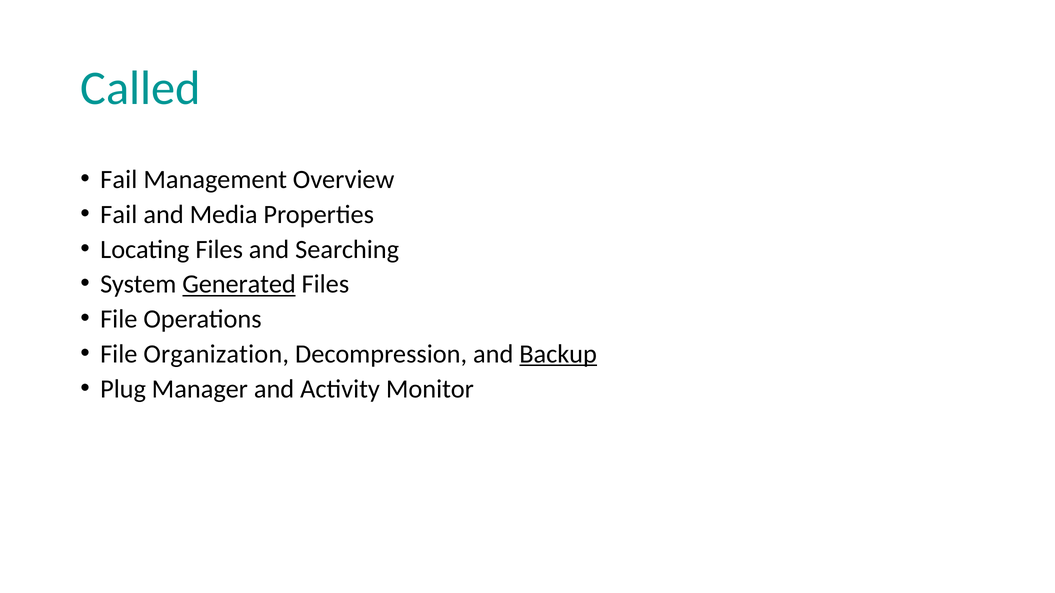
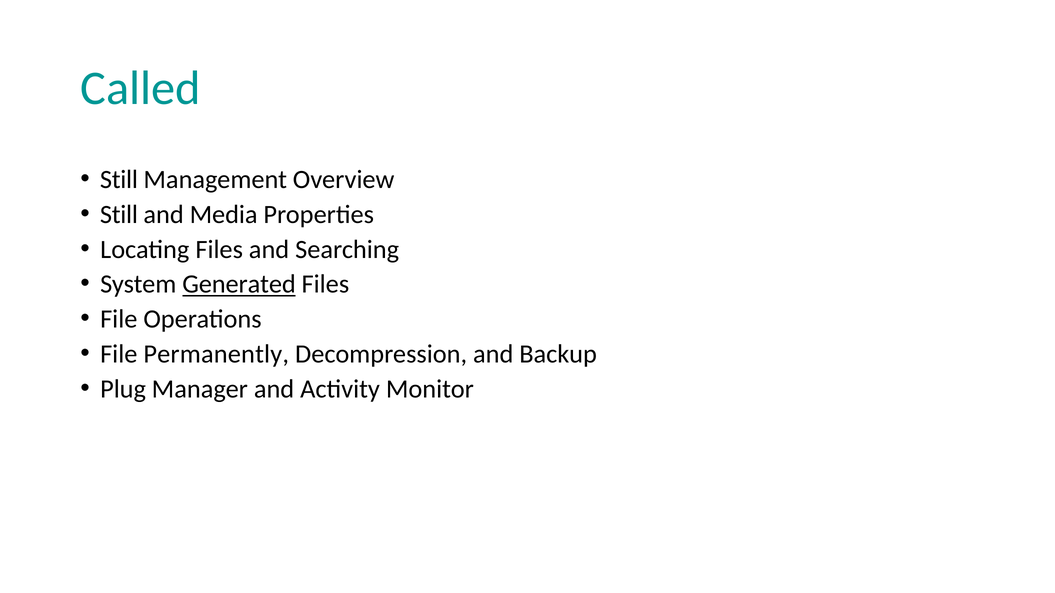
Fail: Fail -> Still (119, 180)
Fail: Fail -> Still (119, 215)
Organization: Organization -> Permanently (216, 354)
Backup underline: present -> none (558, 354)
